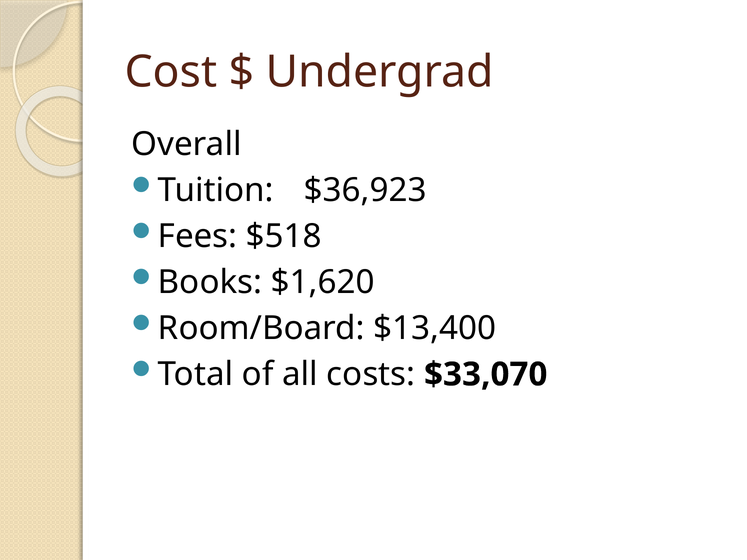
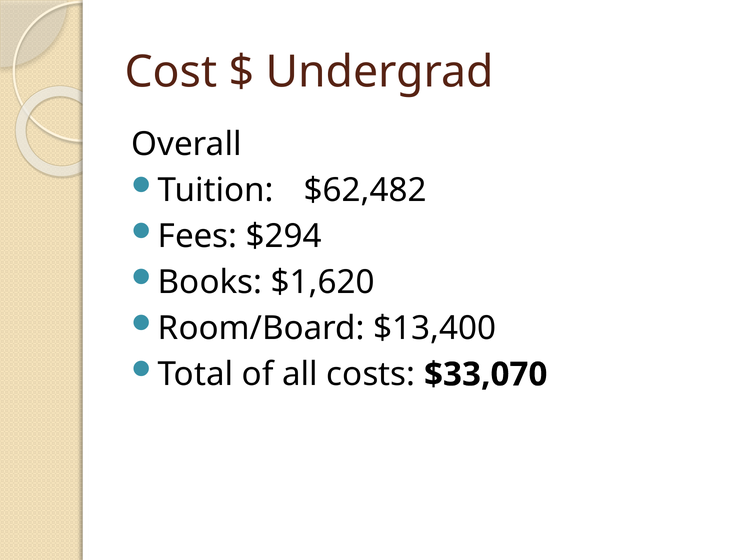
$36,923: $36,923 -> $62,482 (365, 190)
$518: $518 -> $294 (284, 236)
